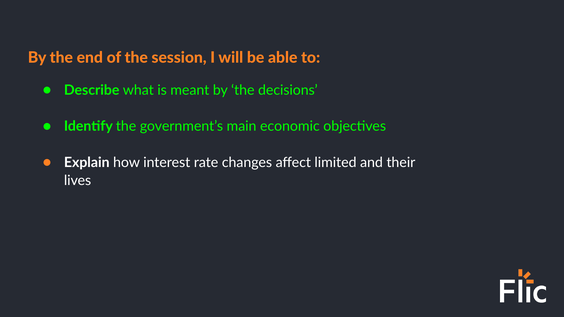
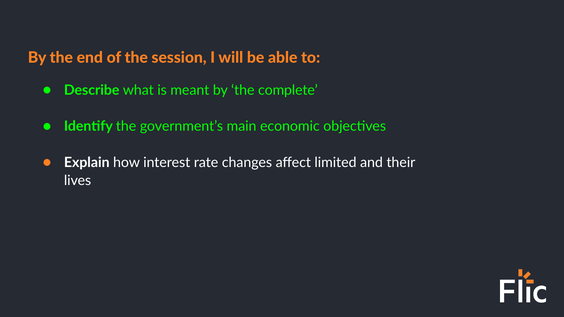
decisions: decisions -> complete (288, 90)
